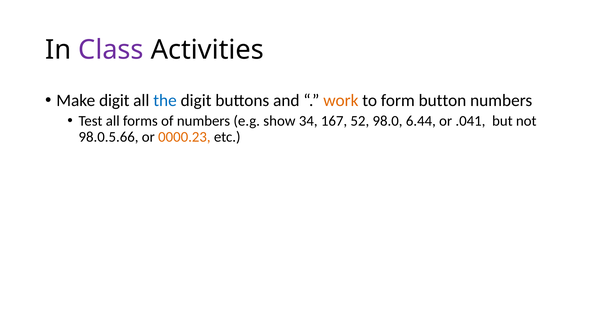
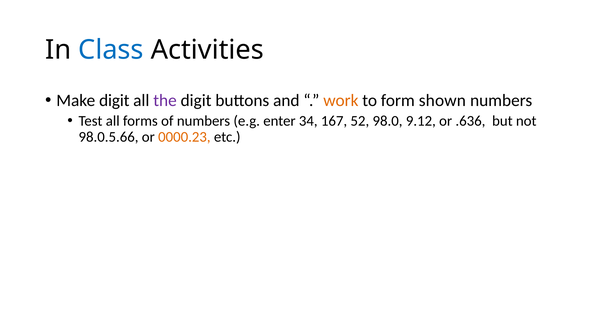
Class colour: purple -> blue (111, 50)
the colour: blue -> purple (165, 100)
button: button -> shown (442, 100)
show: show -> enter (279, 121)
6.44: 6.44 -> 9.12 (421, 121)
.041: .041 -> .636 (470, 121)
